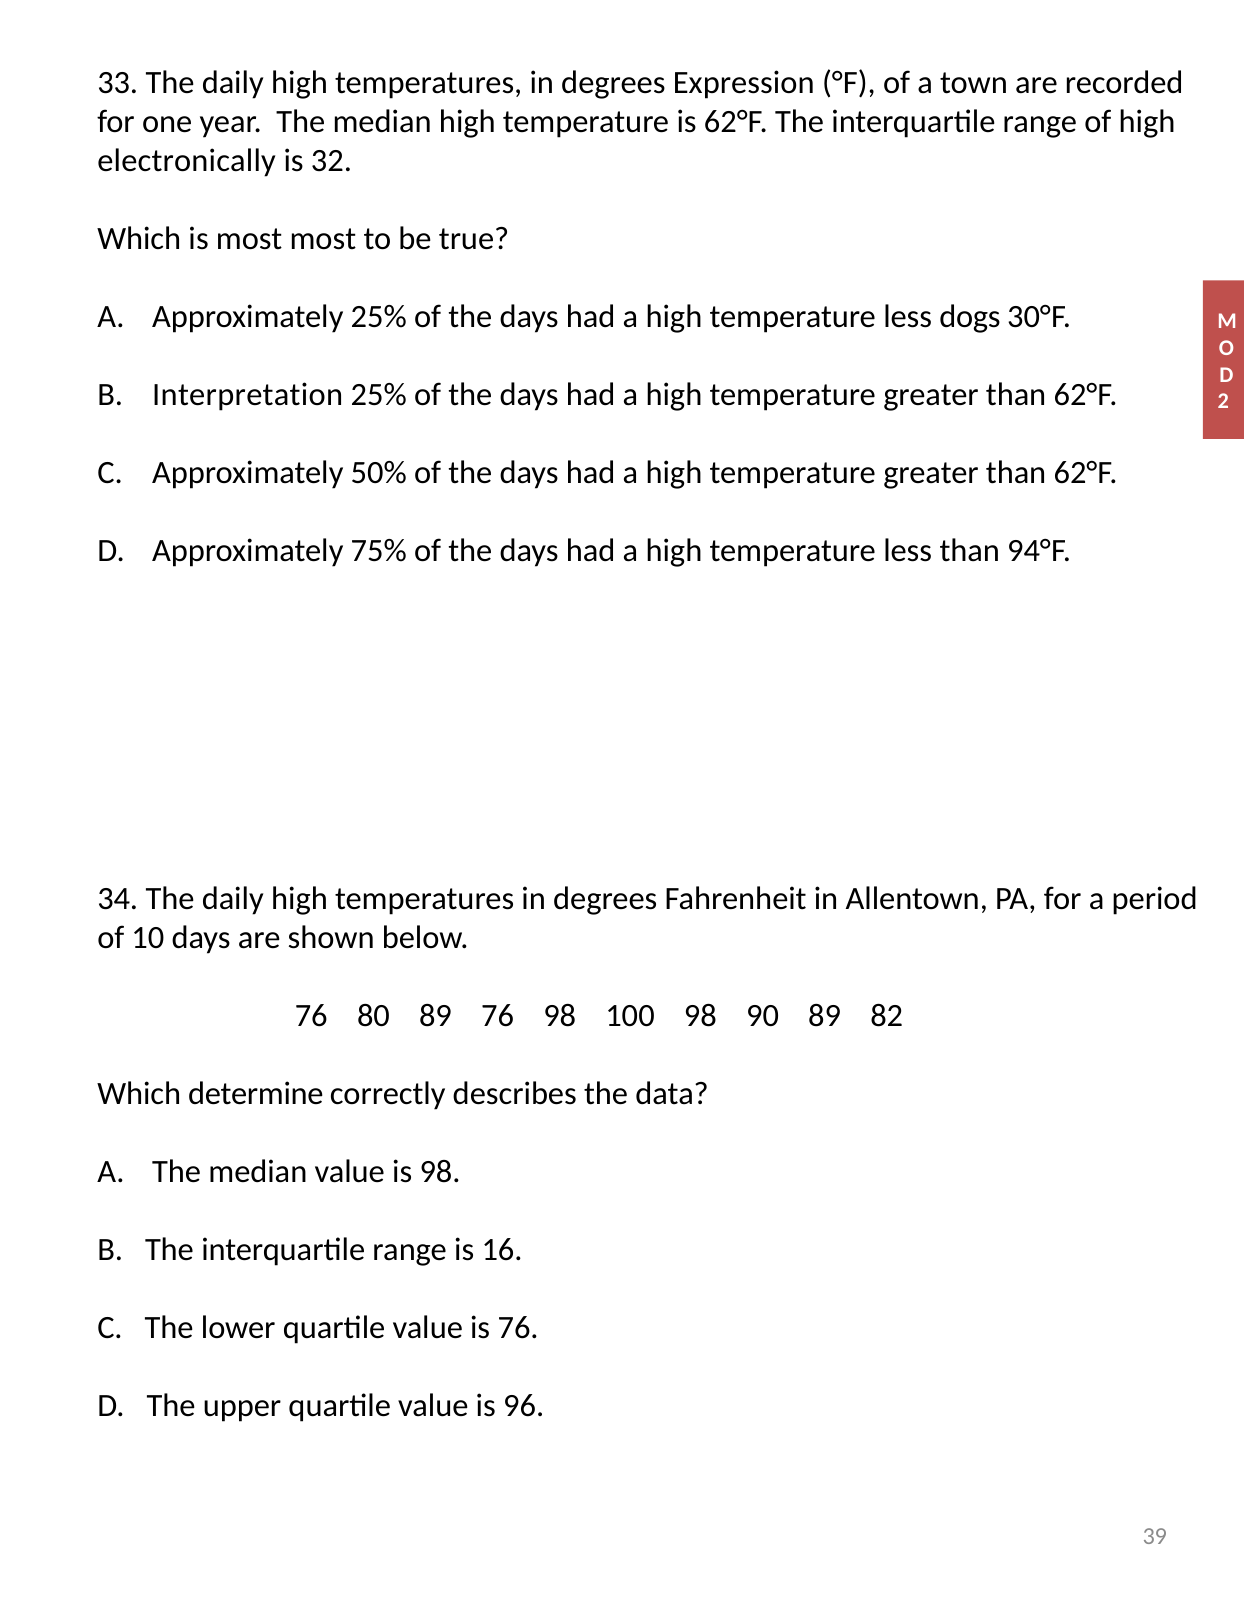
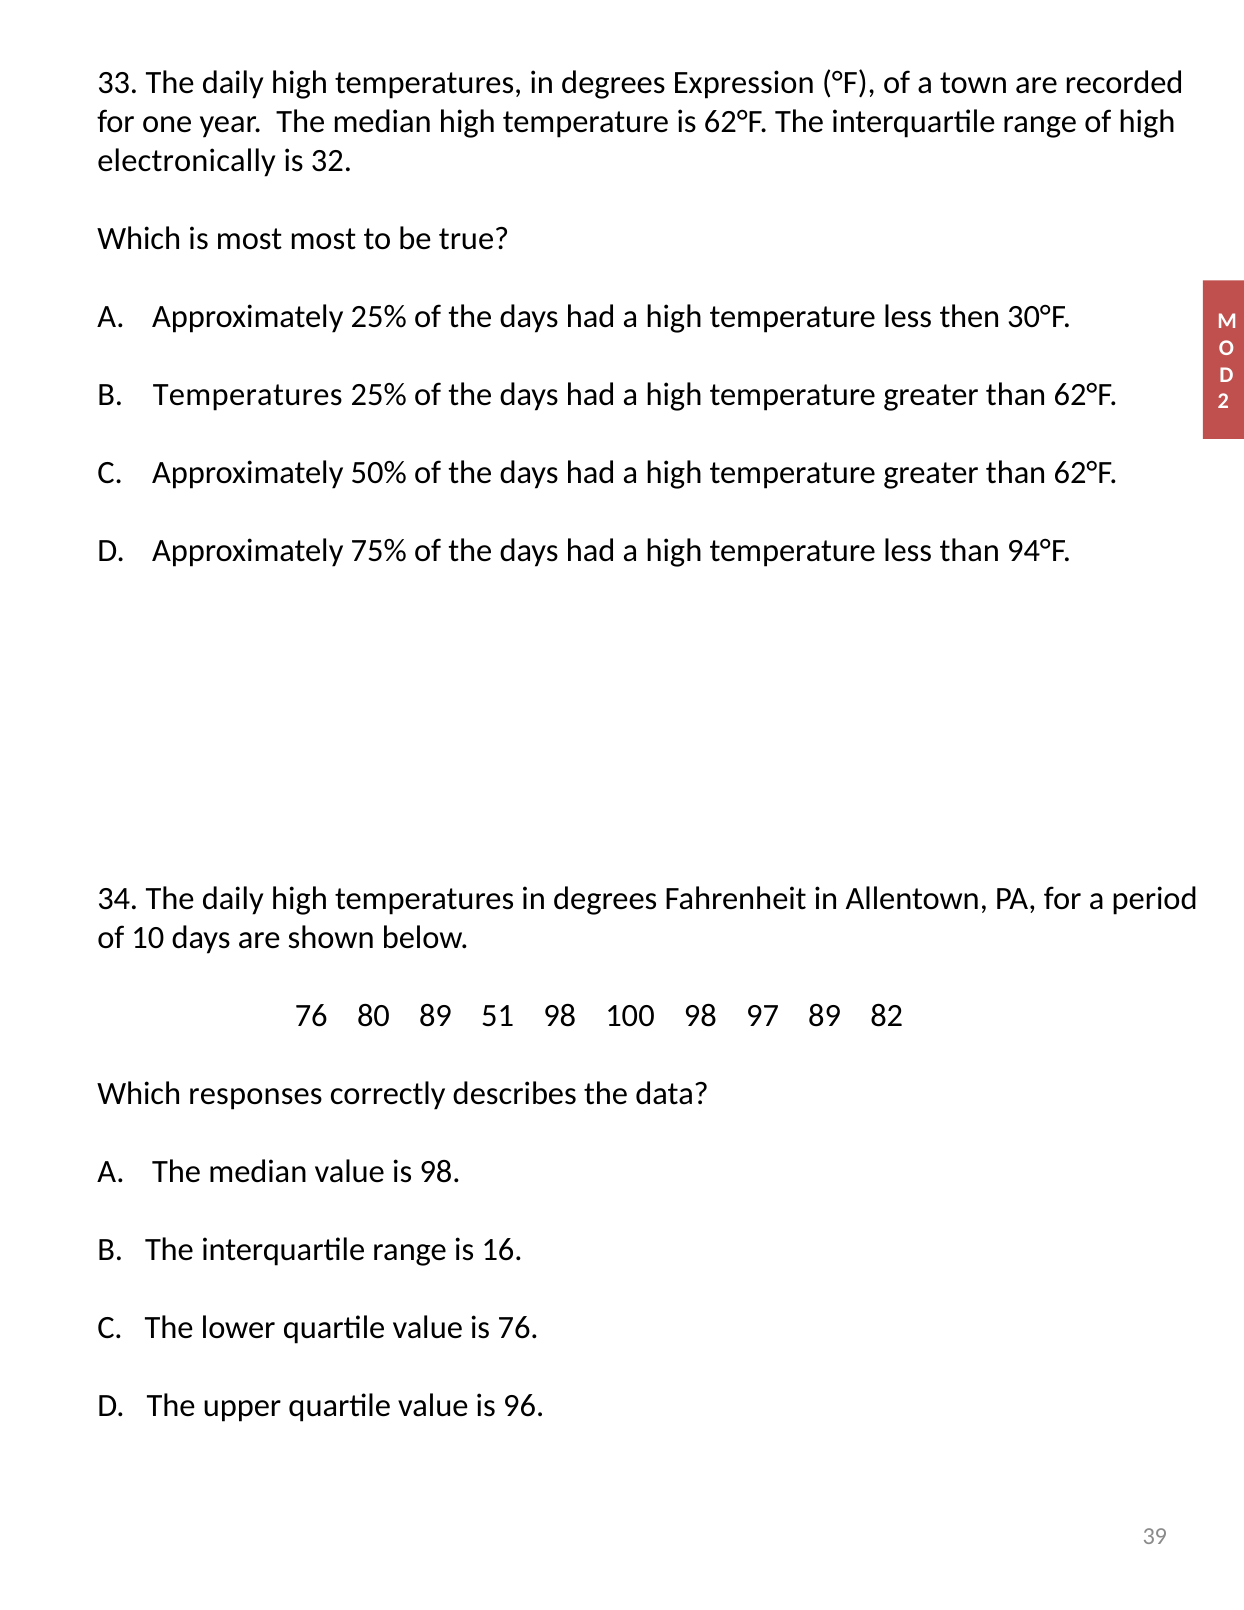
dogs: dogs -> then (970, 317)
B Interpretation: Interpretation -> Temperatures (248, 395)
89 76: 76 -> 51 (498, 1016)
90: 90 -> 97 (763, 1016)
determine: determine -> responses (256, 1094)
